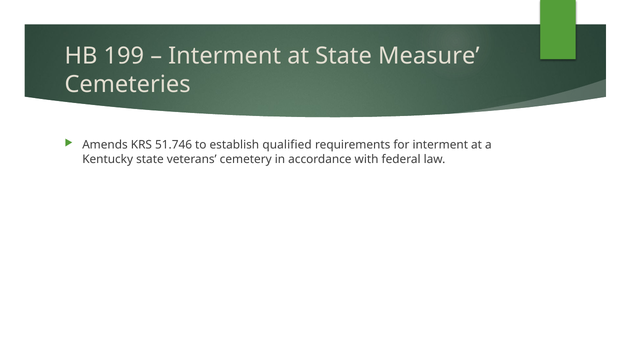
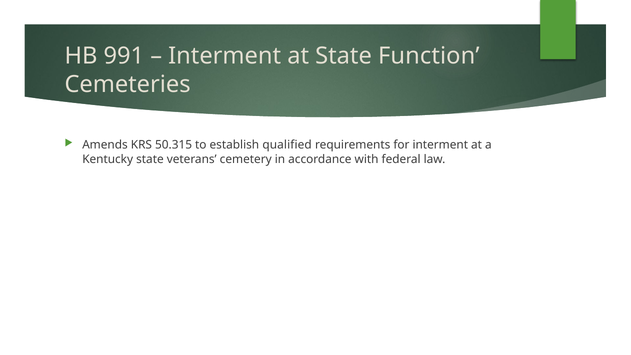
199: 199 -> 991 (124, 56)
Measure: Measure -> Function (429, 56)
51.746: 51.746 -> 50.315 (174, 145)
